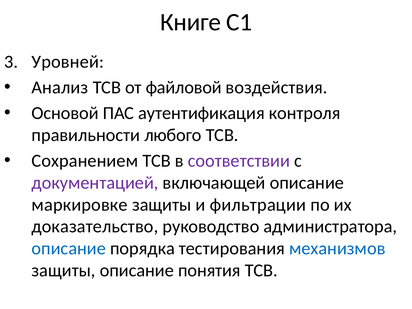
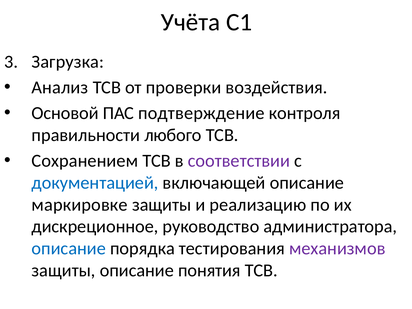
Книге: Книге -> Учёта (190, 22)
Уровней: Уровней -> Загрузка (68, 62)
файловой: файловой -> проверки (184, 87)
аутентификация: аутентификация -> подтверждение (201, 113)
документацией colour: purple -> blue (95, 183)
фильтрации: фильтрации -> реализацию (258, 205)
доказательство: доказательство -> дискреционное (95, 227)
механизмов colour: blue -> purple (337, 249)
